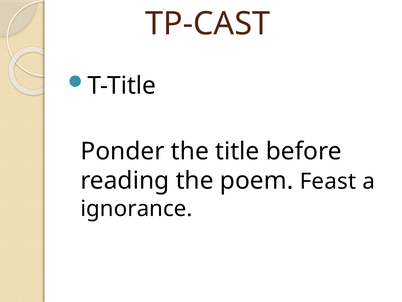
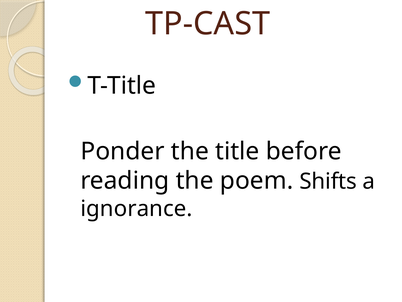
Feast: Feast -> Shifts (328, 181)
